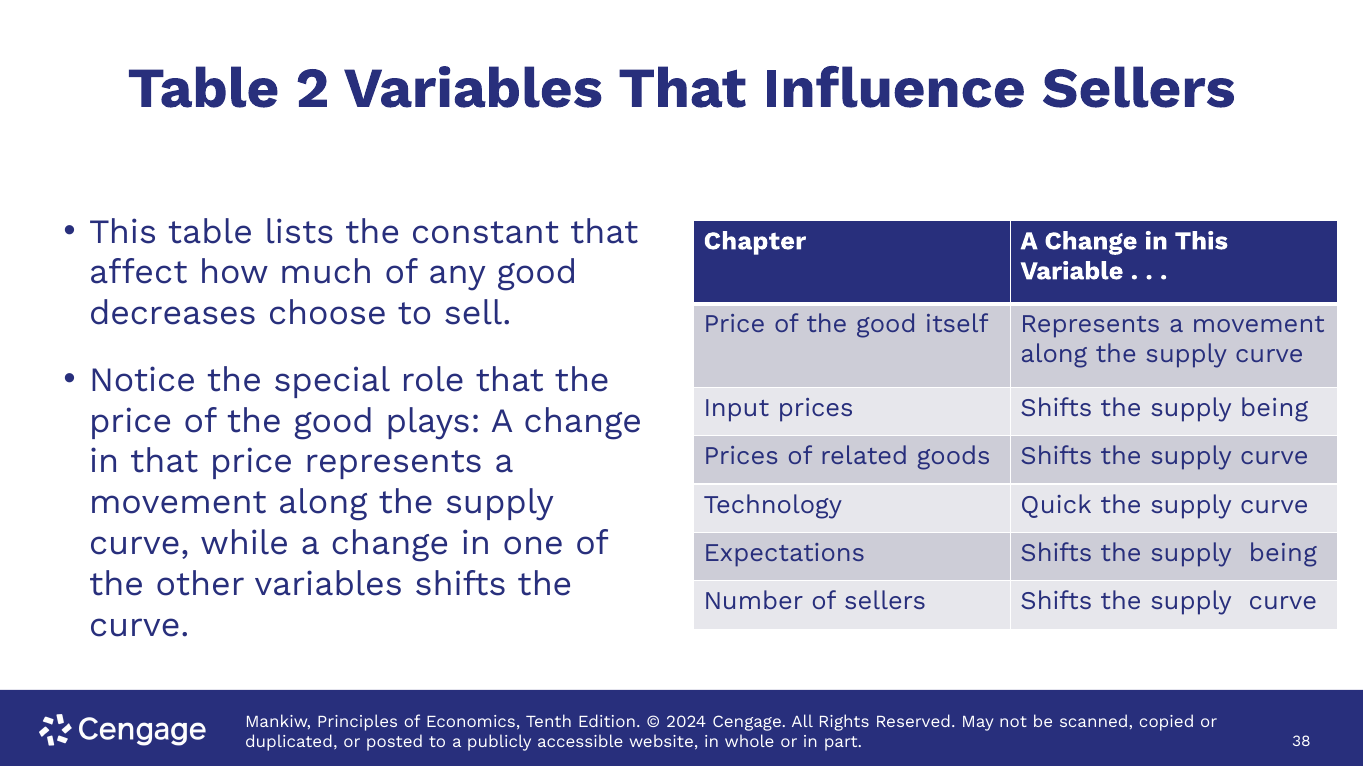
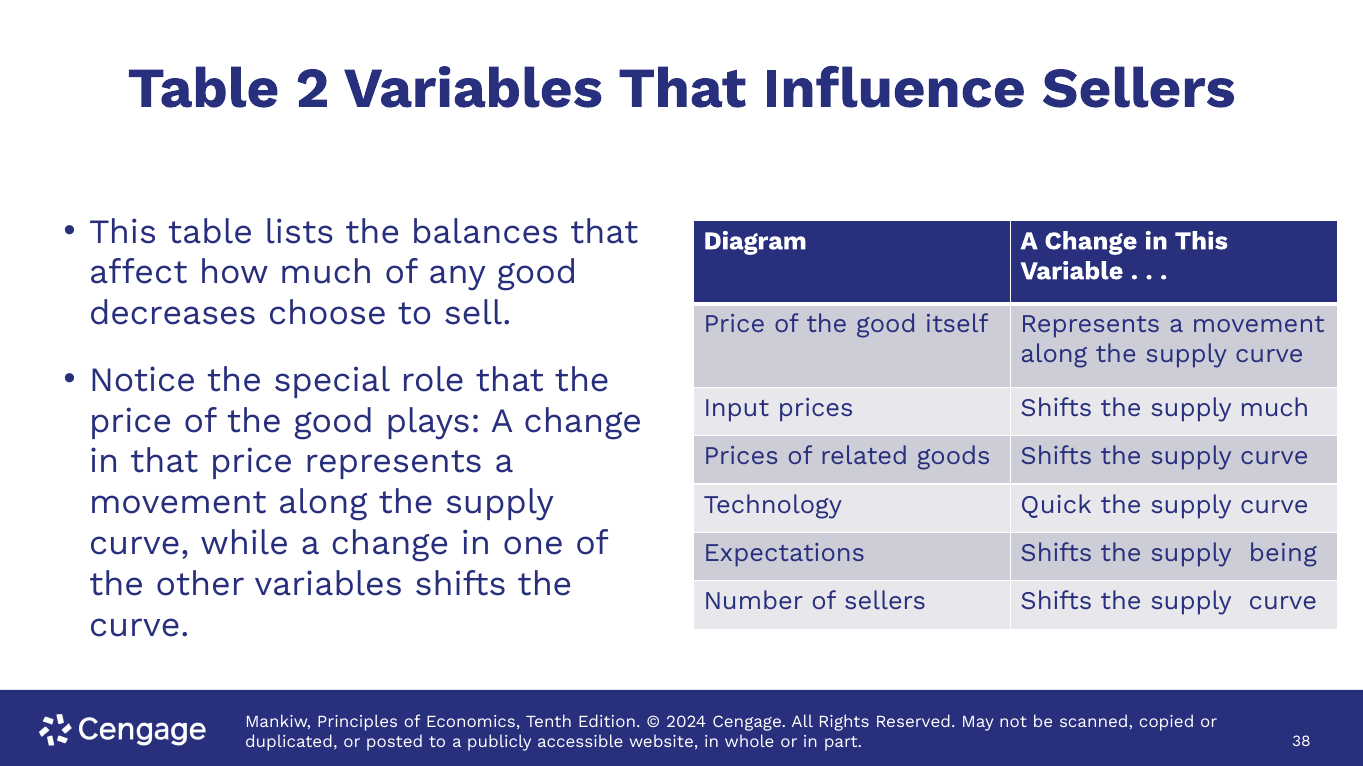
constant: constant -> balances (485, 232)
Chapter: Chapter -> Diagram (755, 241)
being: being -> much (1274, 408)
